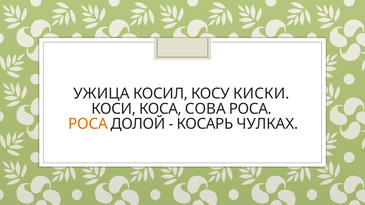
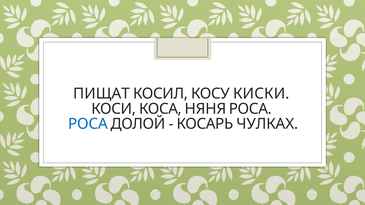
УЖИЦА: УЖИЦА -> ПИЩАТ (102, 94)
СОВА: СОВА -> НЯНЯ (205, 109)
РОСА colour: orange -> blue (88, 124)
